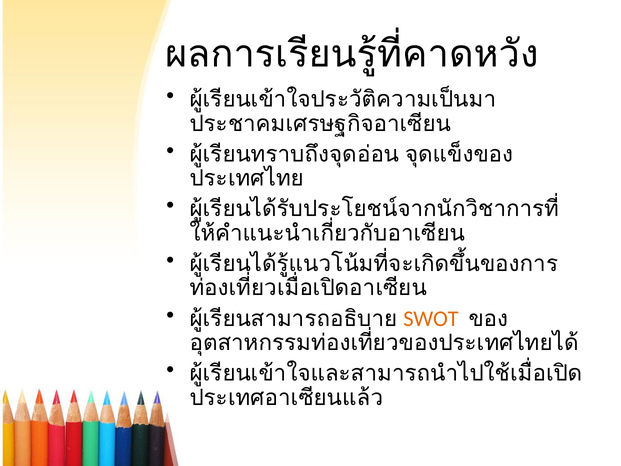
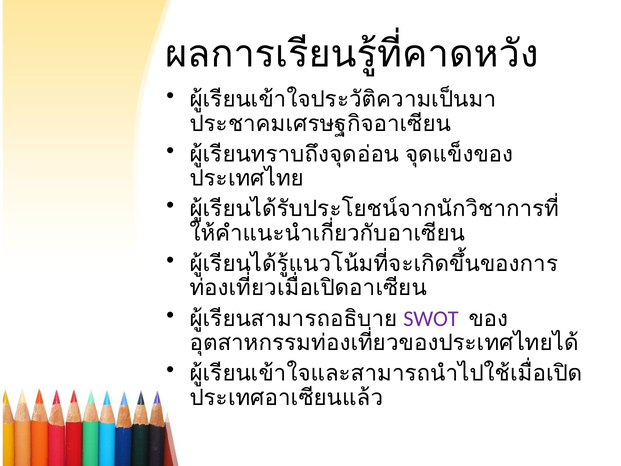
SWOT colour: orange -> purple (431, 318)
